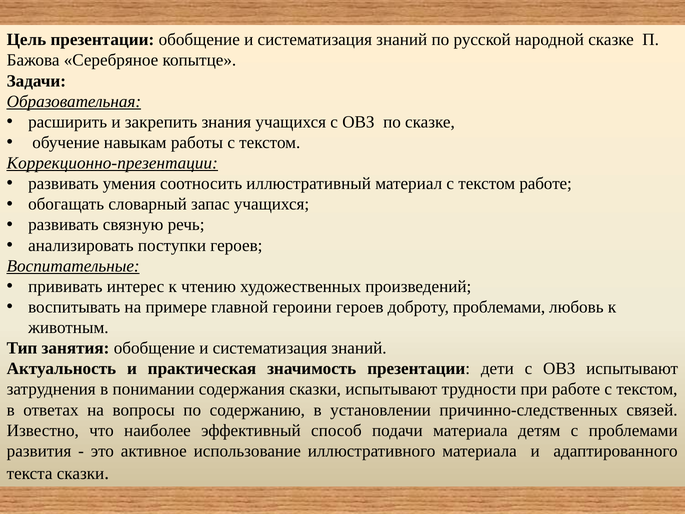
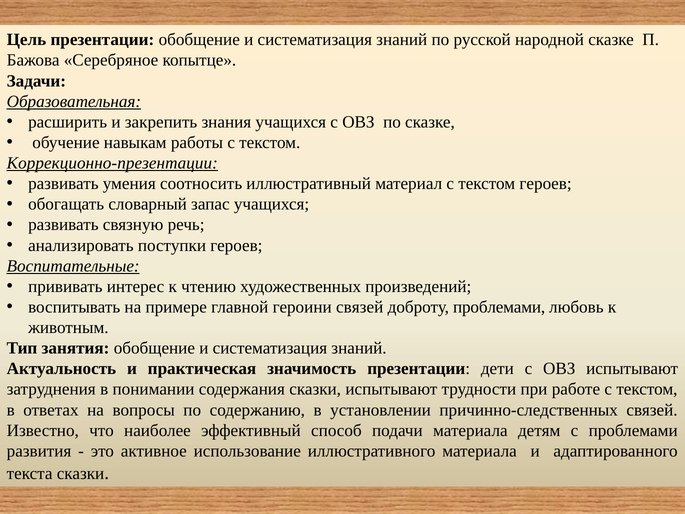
текстом работе: работе -> героев (546, 184)
героини героев: героев -> связей (360, 307)
